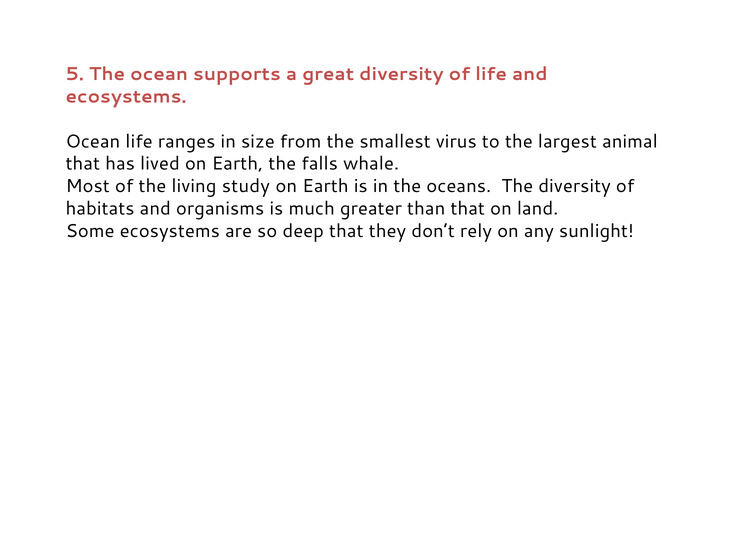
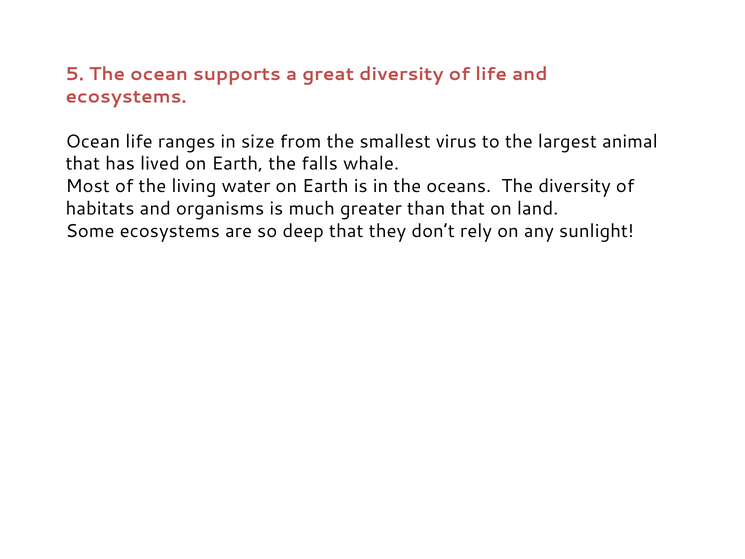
study: study -> water (246, 186)
